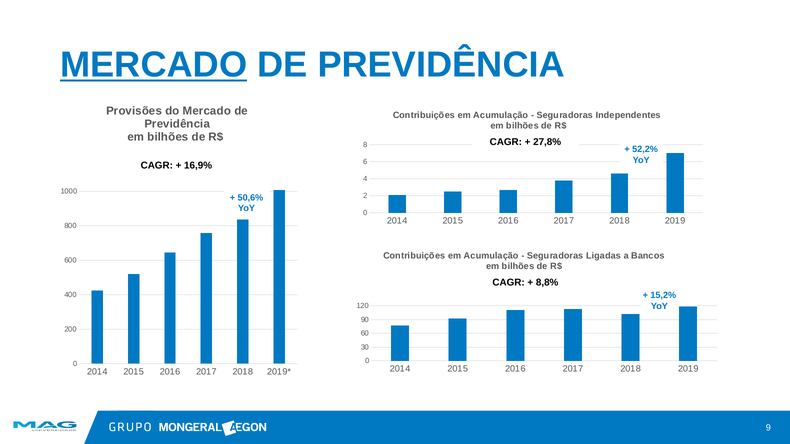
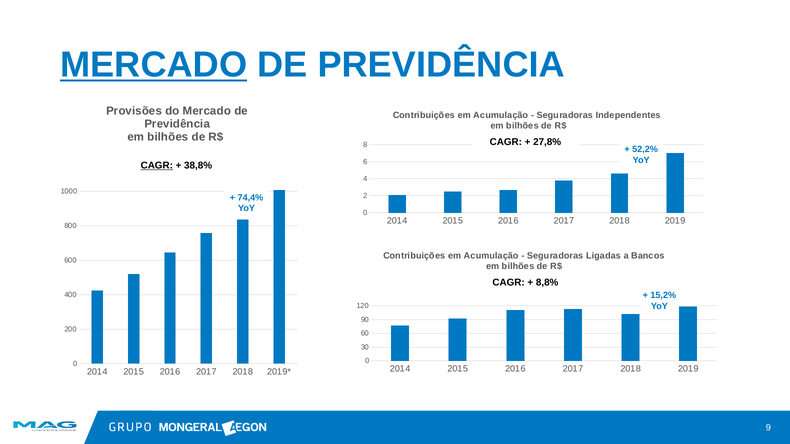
CAGR underline: none -> present (157, 166)
16,9%: 16,9% -> 38,8% (198, 166)
50,6%: 50,6% -> 74,4% (250, 198)
